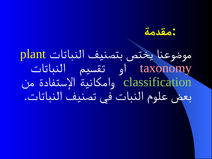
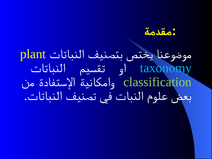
taxonomy colour: pink -> light blue (166, 68)
